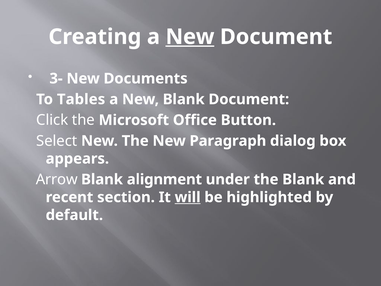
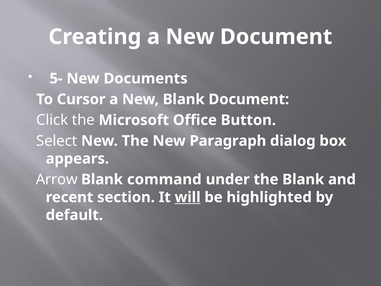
New underline: present -> none (190, 37)
3-: 3- -> 5- (56, 78)
Tables: Tables -> Cursor (81, 99)
alignment: alignment -> command (164, 179)
